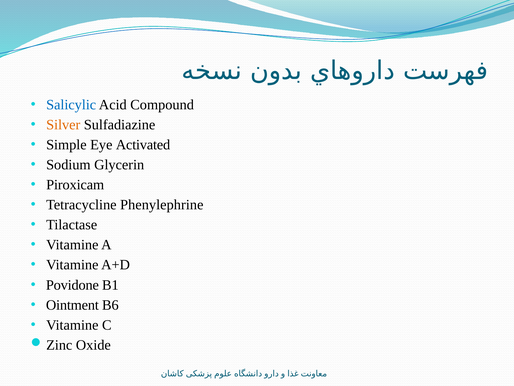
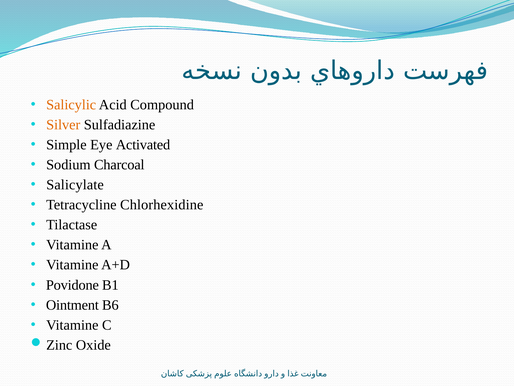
Salicylic colour: blue -> orange (71, 104)
Glycerin: Glycerin -> Charcoal (119, 165)
Piroxicam: Piroxicam -> Salicylate (75, 185)
Phenylephrine: Phenylephrine -> Chlorhexidine (162, 205)
